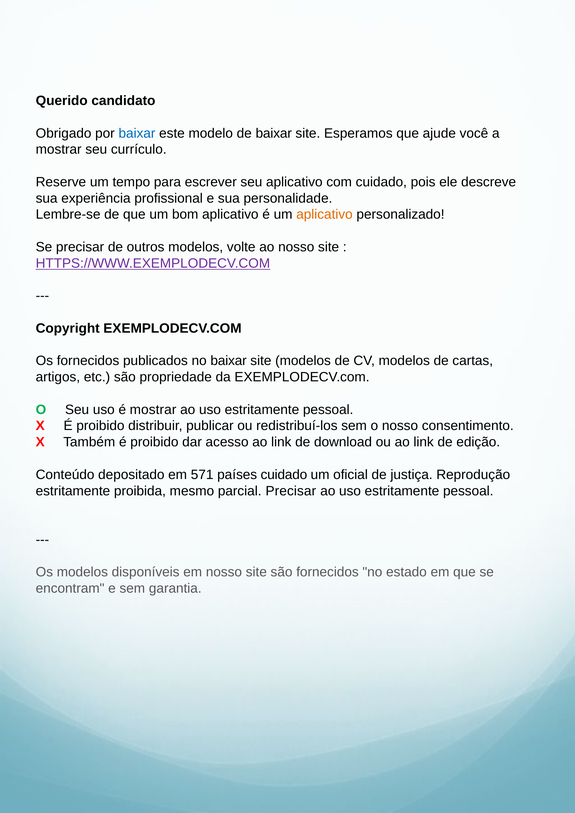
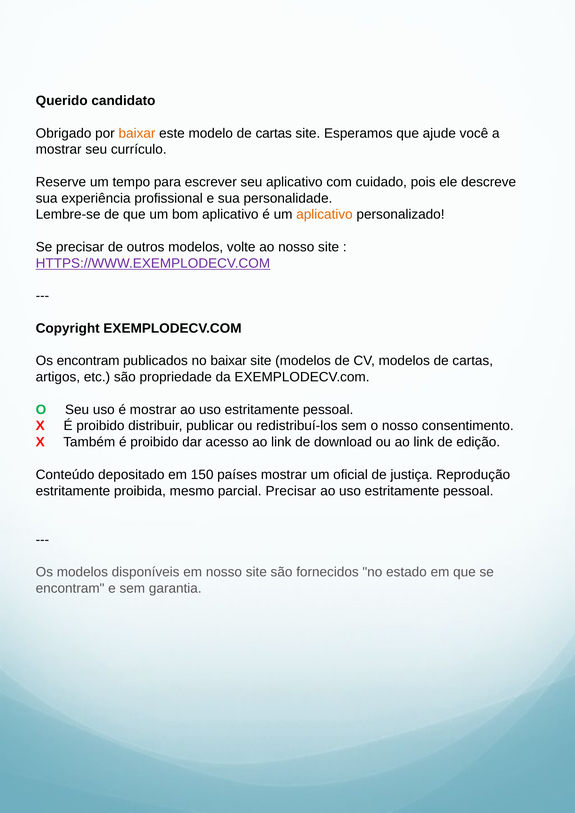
baixar colour: blue -> orange (137, 133)
modelo de baixar: baixar -> cartas (274, 133)
Os fornecidos: fornecidos -> encontram (88, 361)
571: 571 -> 150 (202, 475)
países cuidado: cuidado -> mostrar (284, 475)
